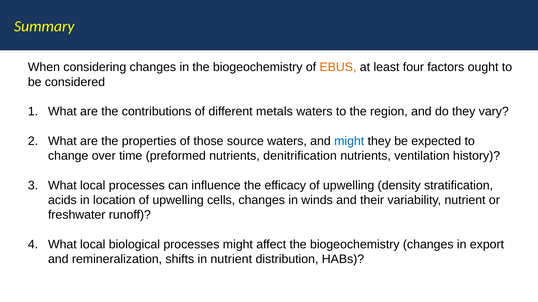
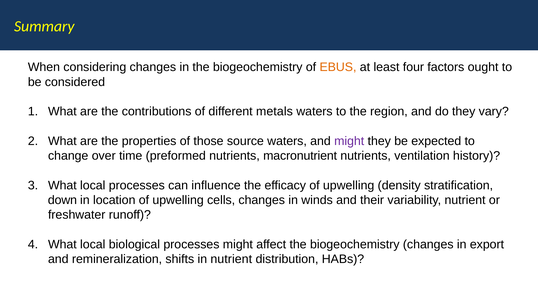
might colour: blue -> purple (349, 141)
denitrification: denitrification -> macronutrient (300, 156)
acids: acids -> down (62, 200)
